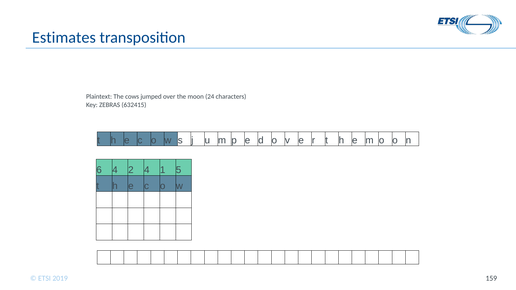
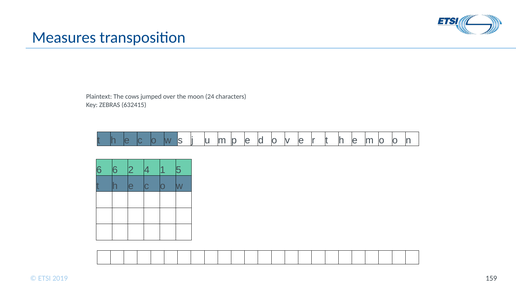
Estimates: Estimates -> Measures (64, 37)
6 4: 4 -> 6 (115, 170)
